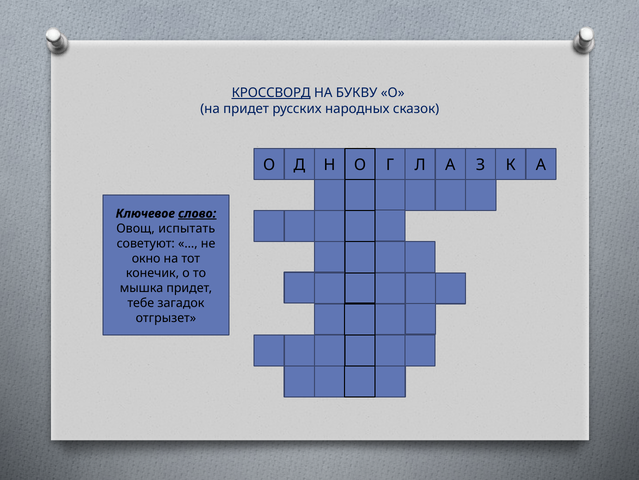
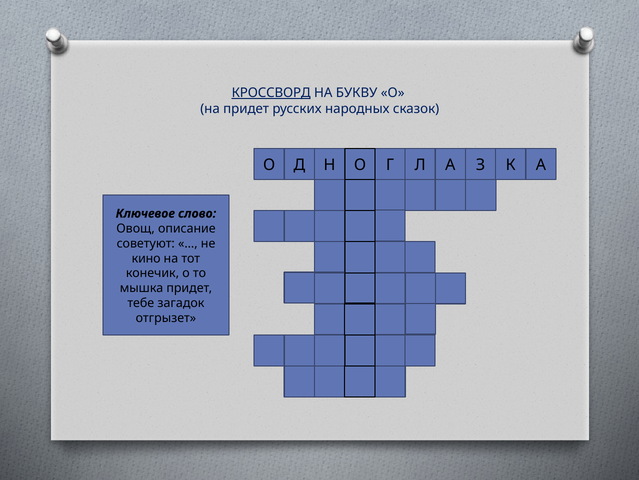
слово underline: present -> none (197, 213)
испытать: испытать -> описание (187, 228)
окно: окно -> кино (146, 258)
